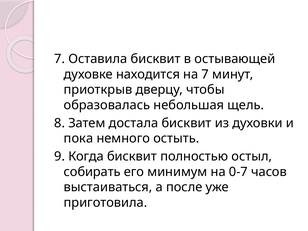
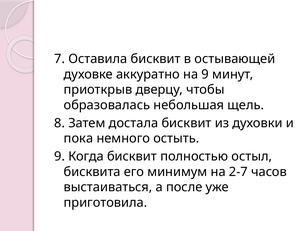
находится: находится -> аккуратно (148, 74)
на 7: 7 -> 9 (205, 74)
собирать: собирать -> бисквита (92, 172)
0-7: 0-7 -> 2-7 (238, 172)
